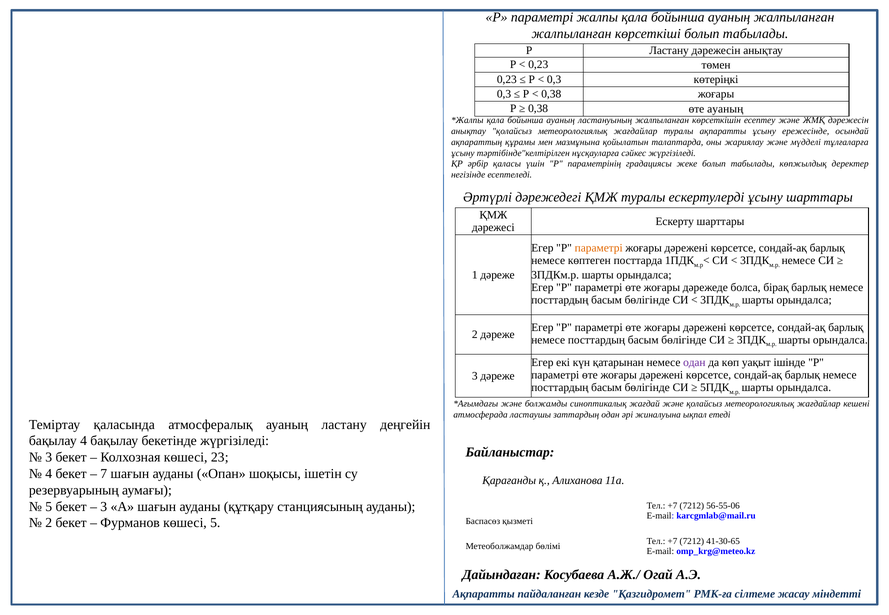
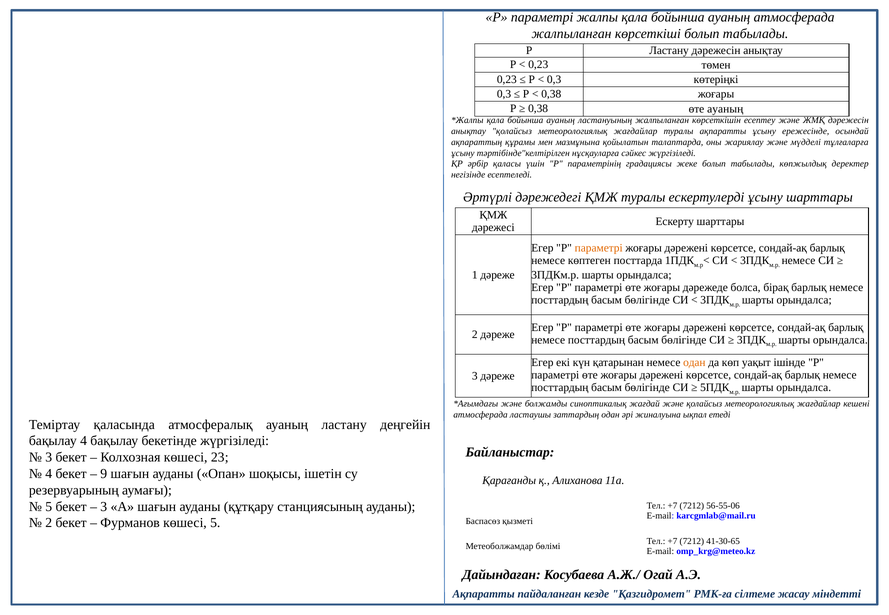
ауаның жалпыланған: жалпыланған -> атмосферада (794, 17)
одан colour: purple -> orange (694, 363)
7: 7 -> 9 (104, 474)
